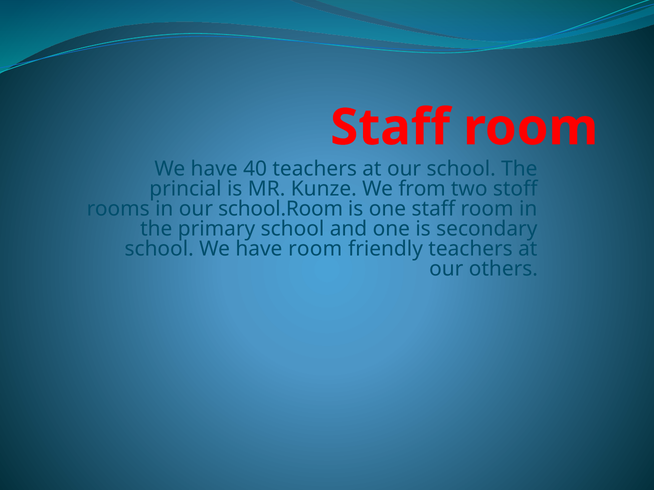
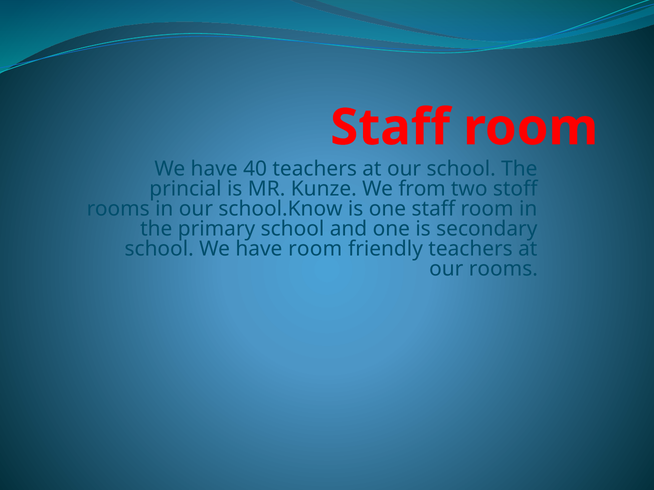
school.Room: school.Room -> school.Know (281, 209)
our others: others -> rooms (503, 269)
